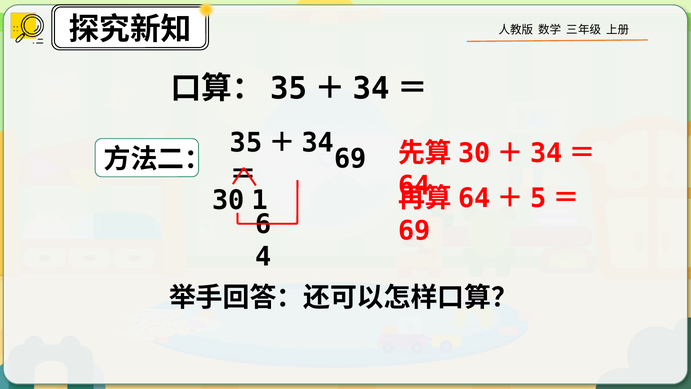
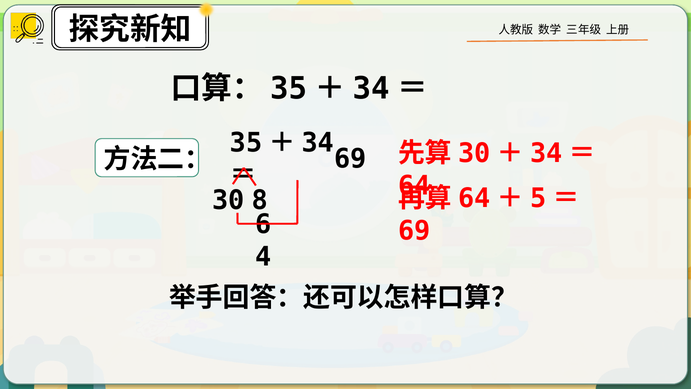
1: 1 -> 8 (260, 200)
